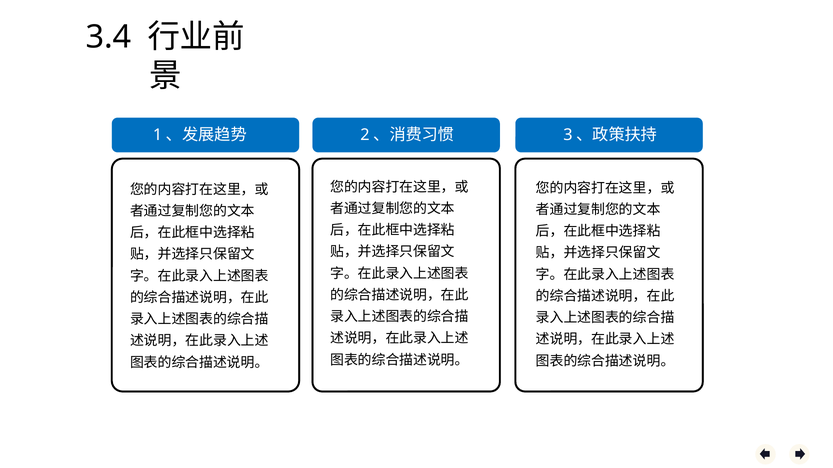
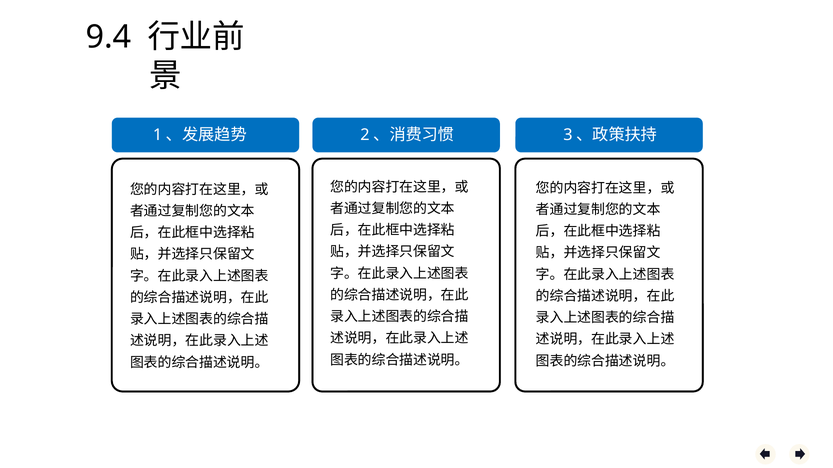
3.4: 3.4 -> 9.4 (109, 37)
